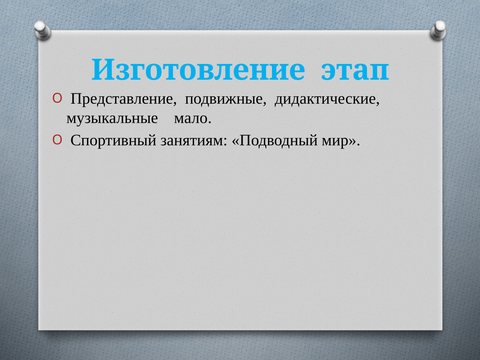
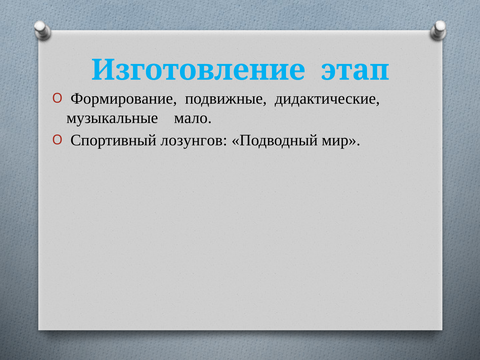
Представление: Представление -> Формирование (124, 99)
занятиям: занятиям -> лозунгов (194, 140)
